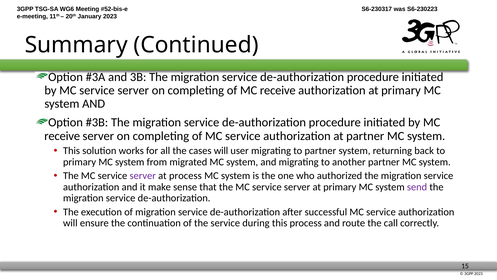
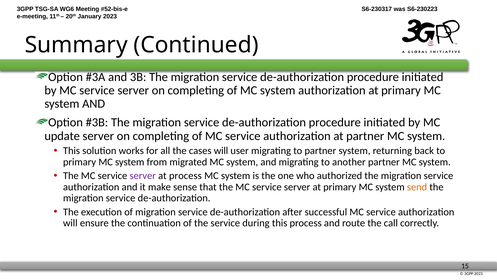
of MC receive: receive -> system (278, 90)
receive: receive -> update (62, 136)
send colour: purple -> orange (417, 187)
